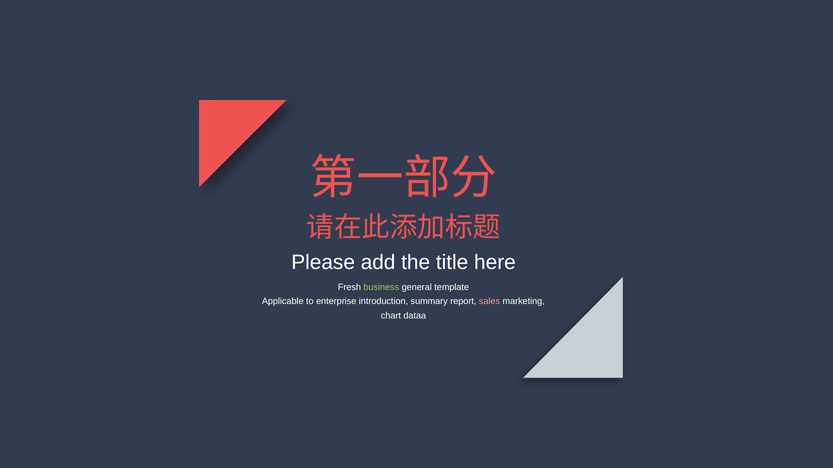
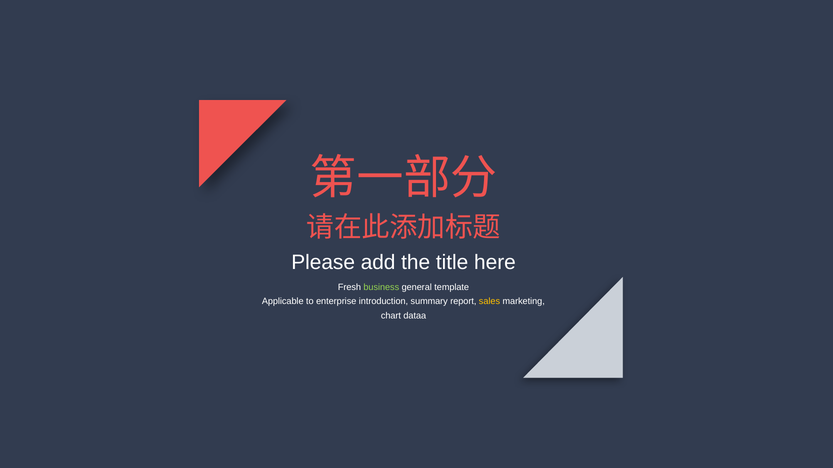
sales colour: pink -> yellow (489, 302)
